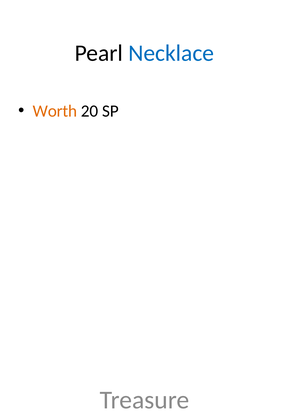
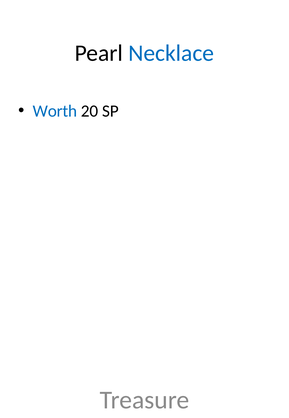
Worth colour: orange -> blue (55, 111)
